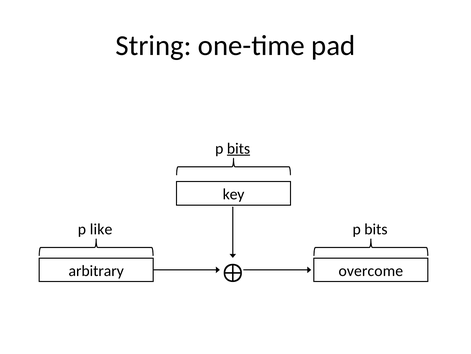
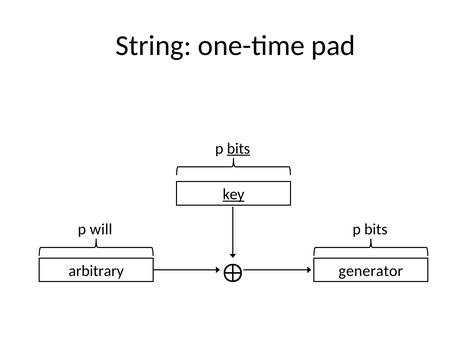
key underline: none -> present (234, 194)
like: like -> will (101, 229)
overcome: overcome -> generator (371, 270)
